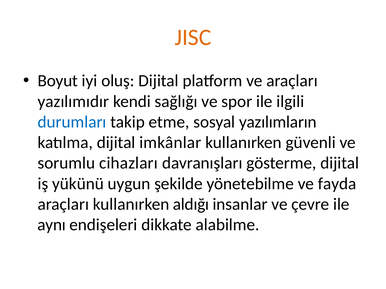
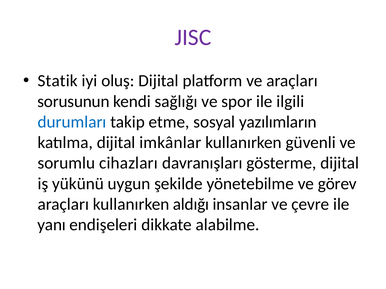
JISC colour: orange -> purple (193, 37)
Boyut: Boyut -> Statik (58, 81)
yazılımıdır: yazılımıdır -> sorusunun (73, 102)
fayda: fayda -> görev (337, 184)
aynı: aynı -> yanı (52, 225)
